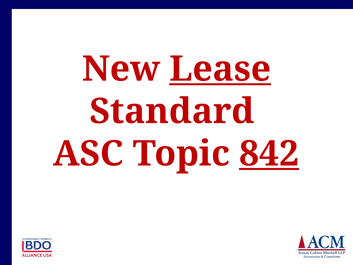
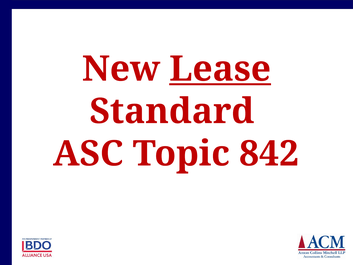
842 underline: present -> none (269, 154)
